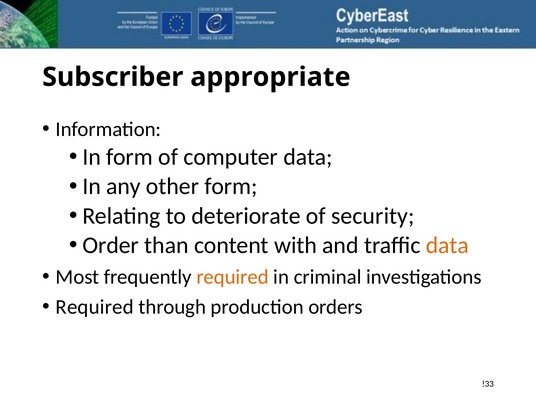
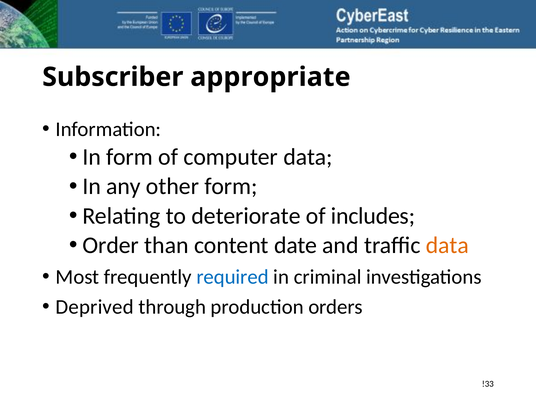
security: security -> includes (373, 216)
with: with -> date (296, 245)
required colour: orange -> blue (233, 277)
Required: Required -> Deprived (95, 307)
